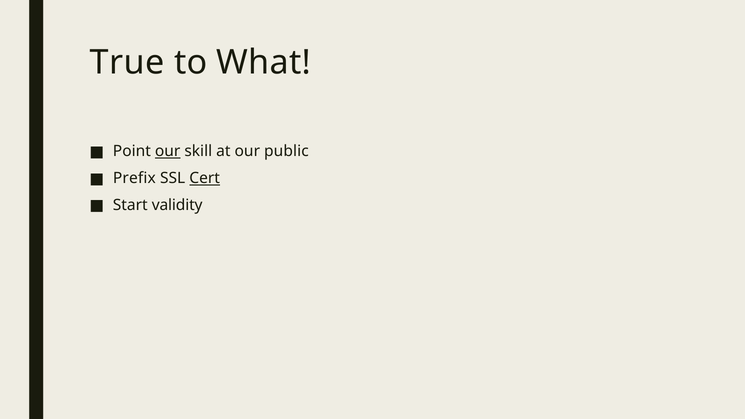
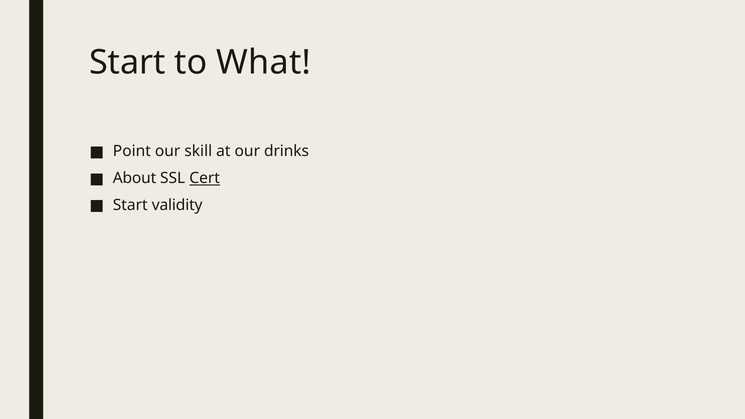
True: True -> Start (127, 63)
our underline: present -> none (168, 151)
public: public -> drinks (287, 151)
Prefix: Prefix -> About (135, 178)
